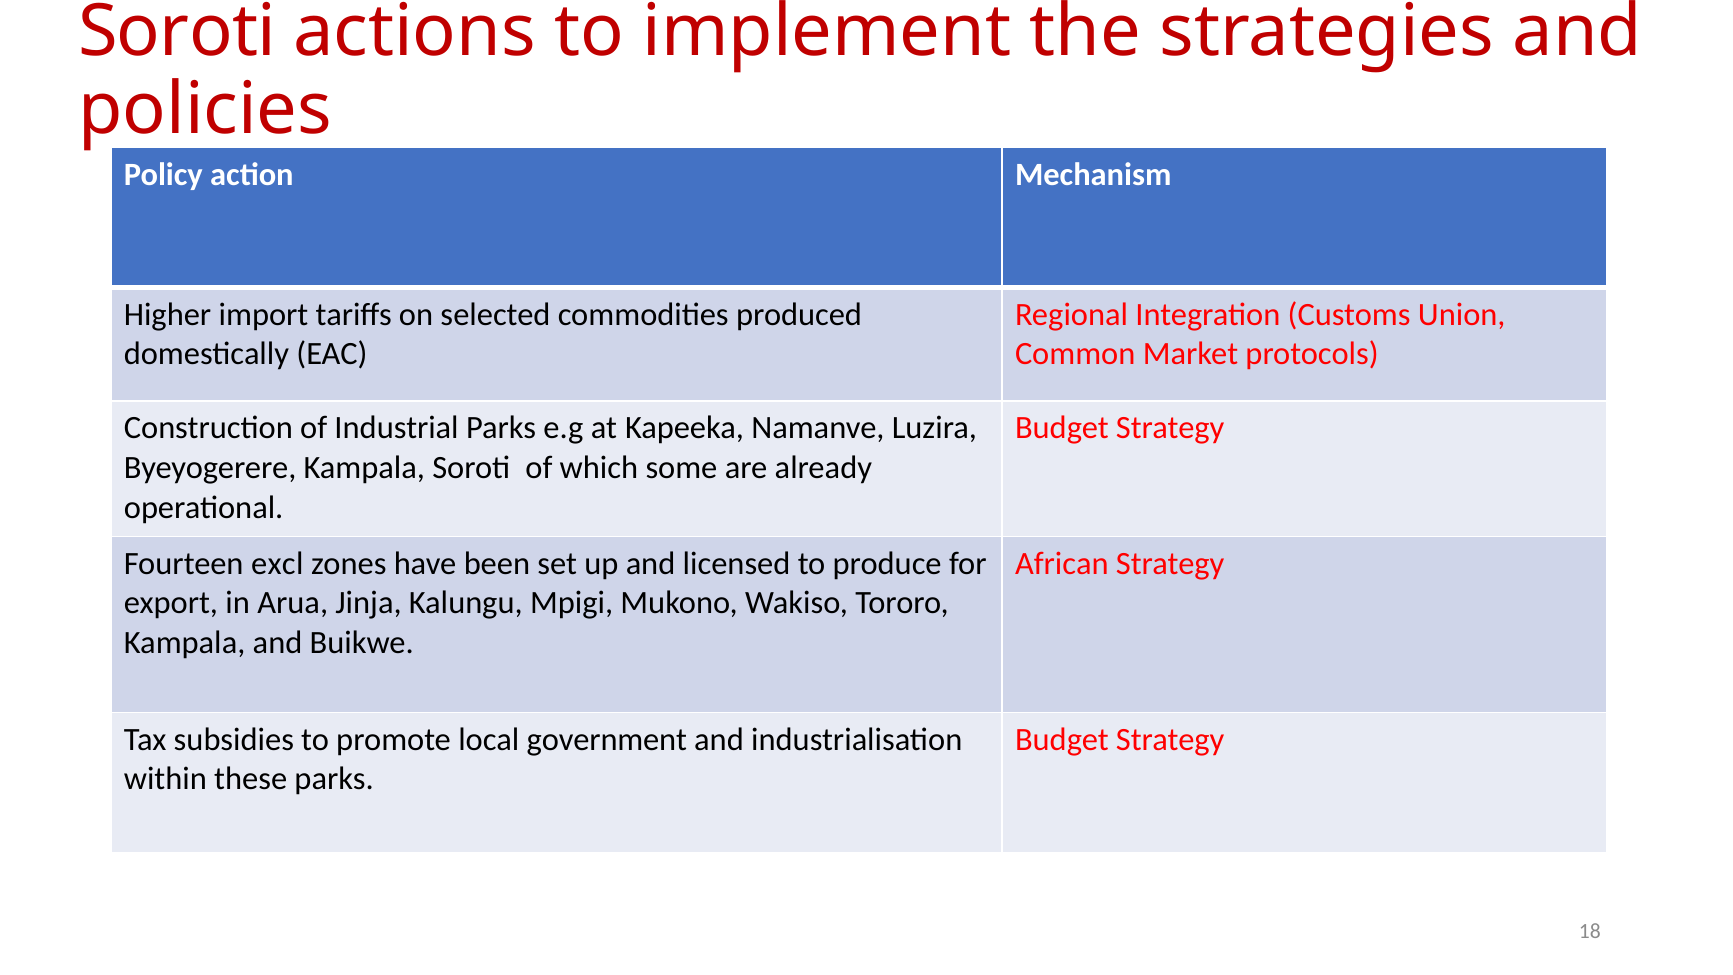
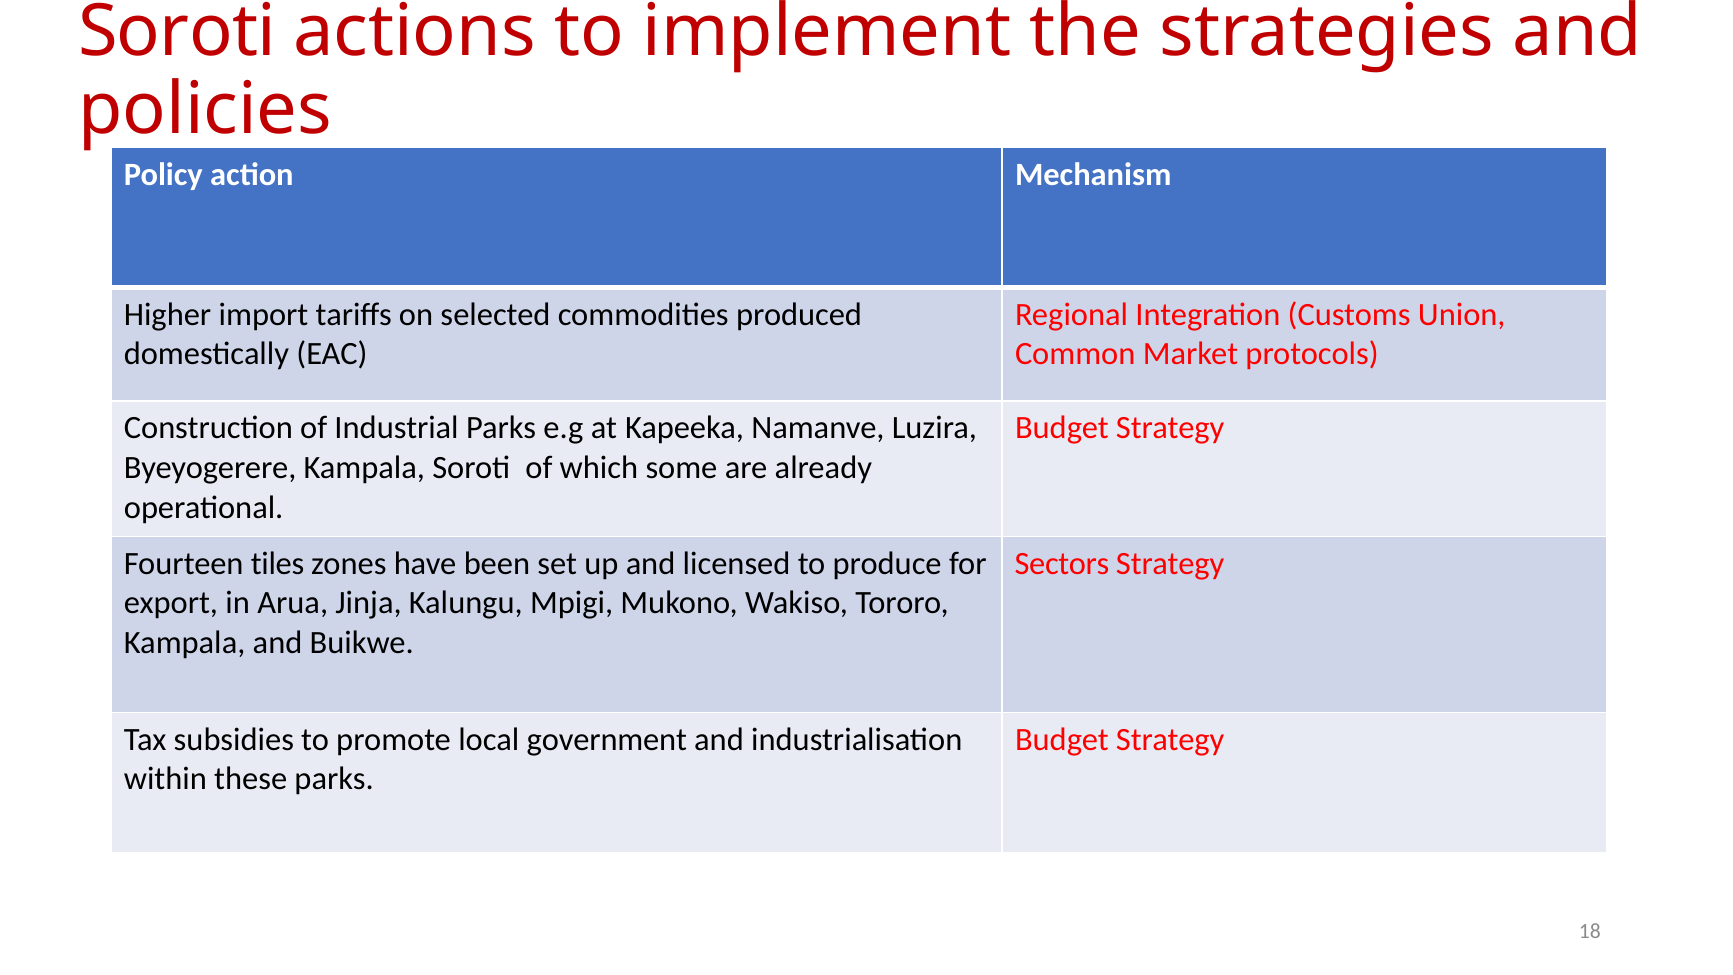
excl: excl -> tiles (278, 563)
African: African -> Sectors (1062, 563)
